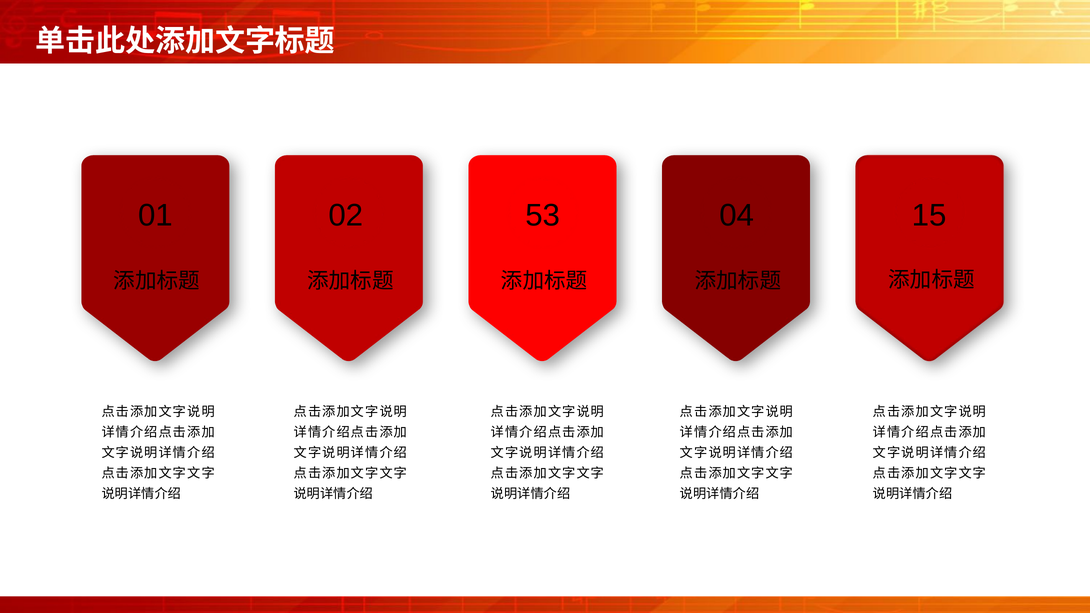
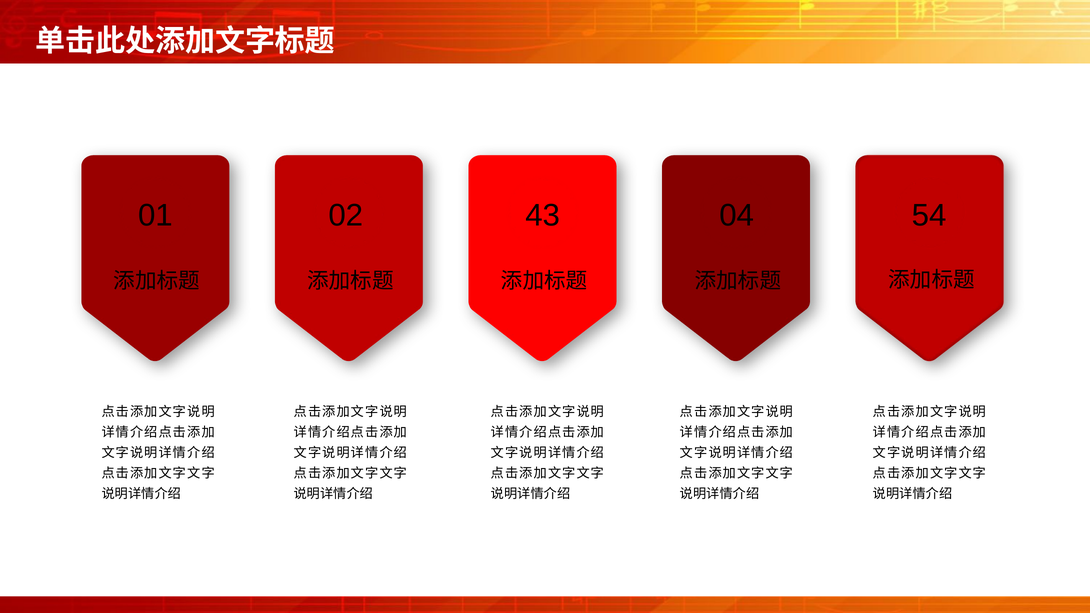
53: 53 -> 43 (543, 215)
15: 15 -> 54 (929, 215)
